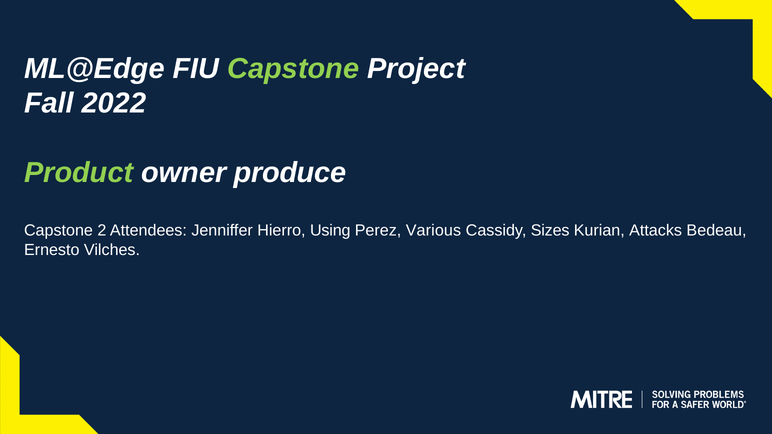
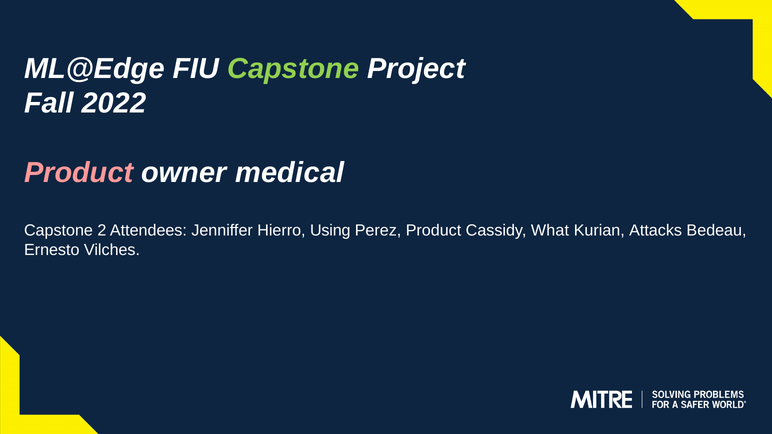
Product colour: light green -> pink (79, 173)
produce: produce -> medical (290, 173)
Perez Various: Various -> Product (434, 231)
Sizes: Sizes -> What (550, 231)
